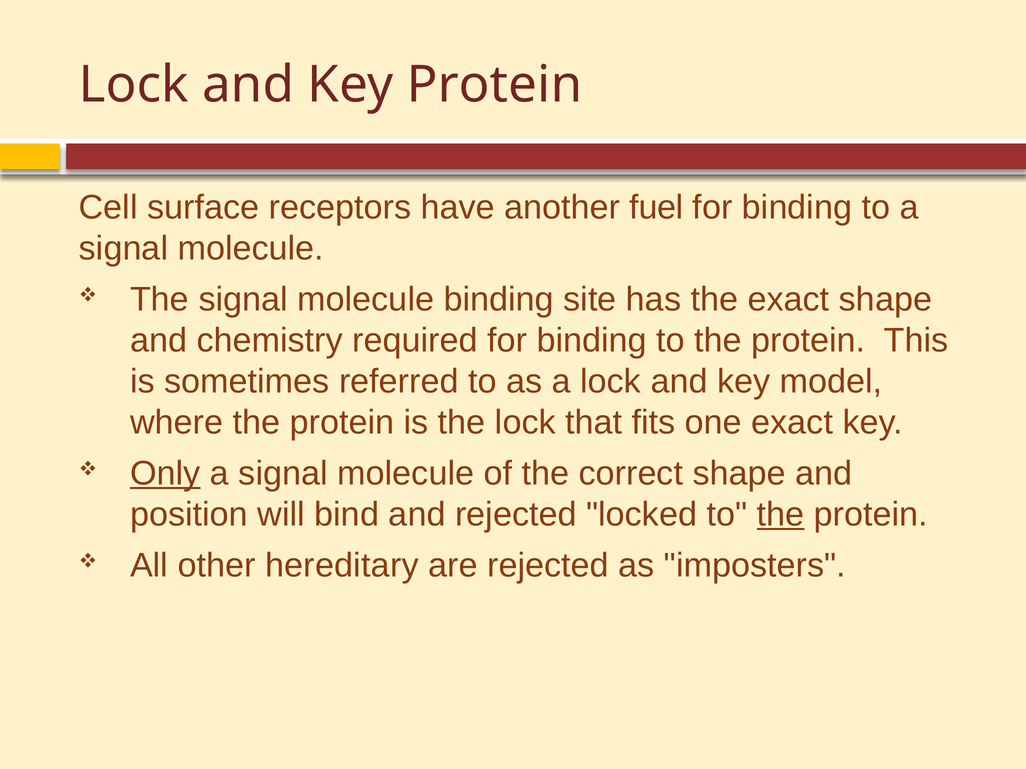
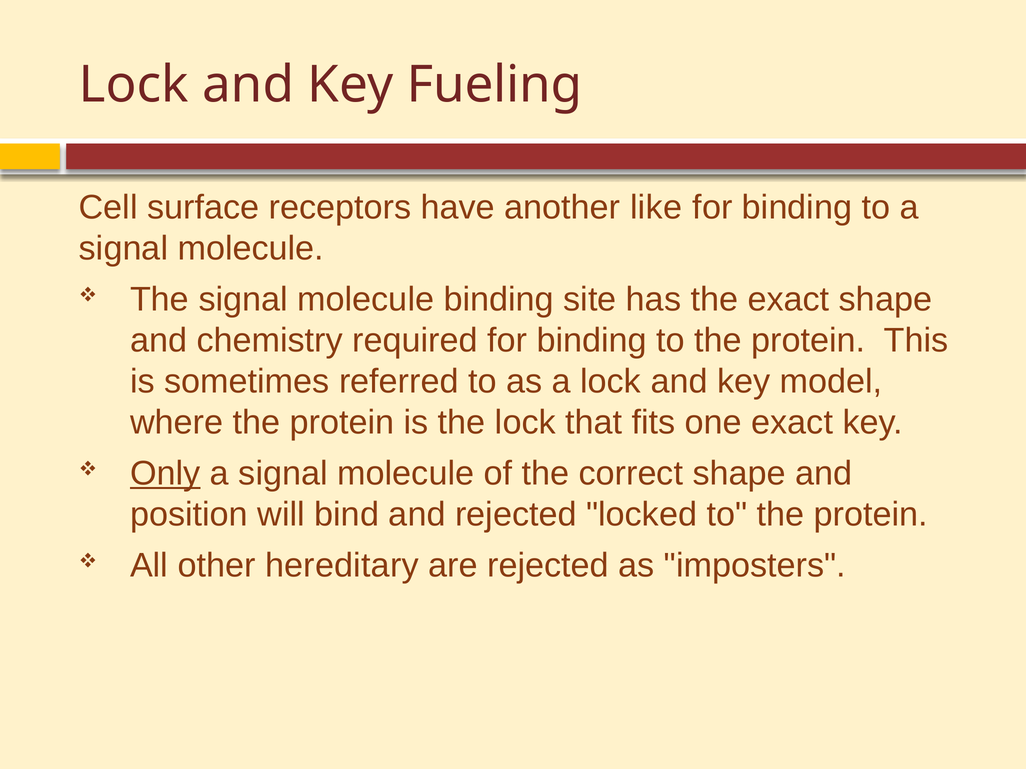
Key Protein: Protein -> Fueling (495, 85)
fuel: fuel -> like (656, 208)
the underline: present -> none (781, 515)
